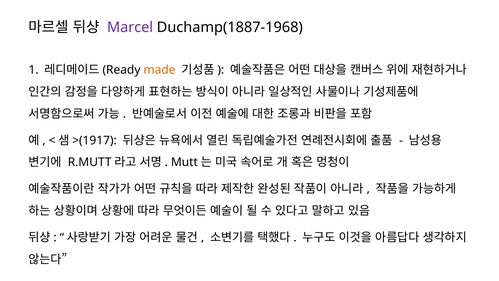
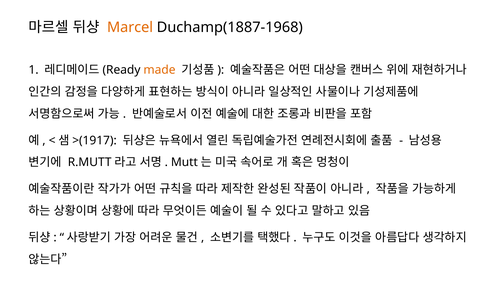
Marcel colour: purple -> orange (130, 27)
